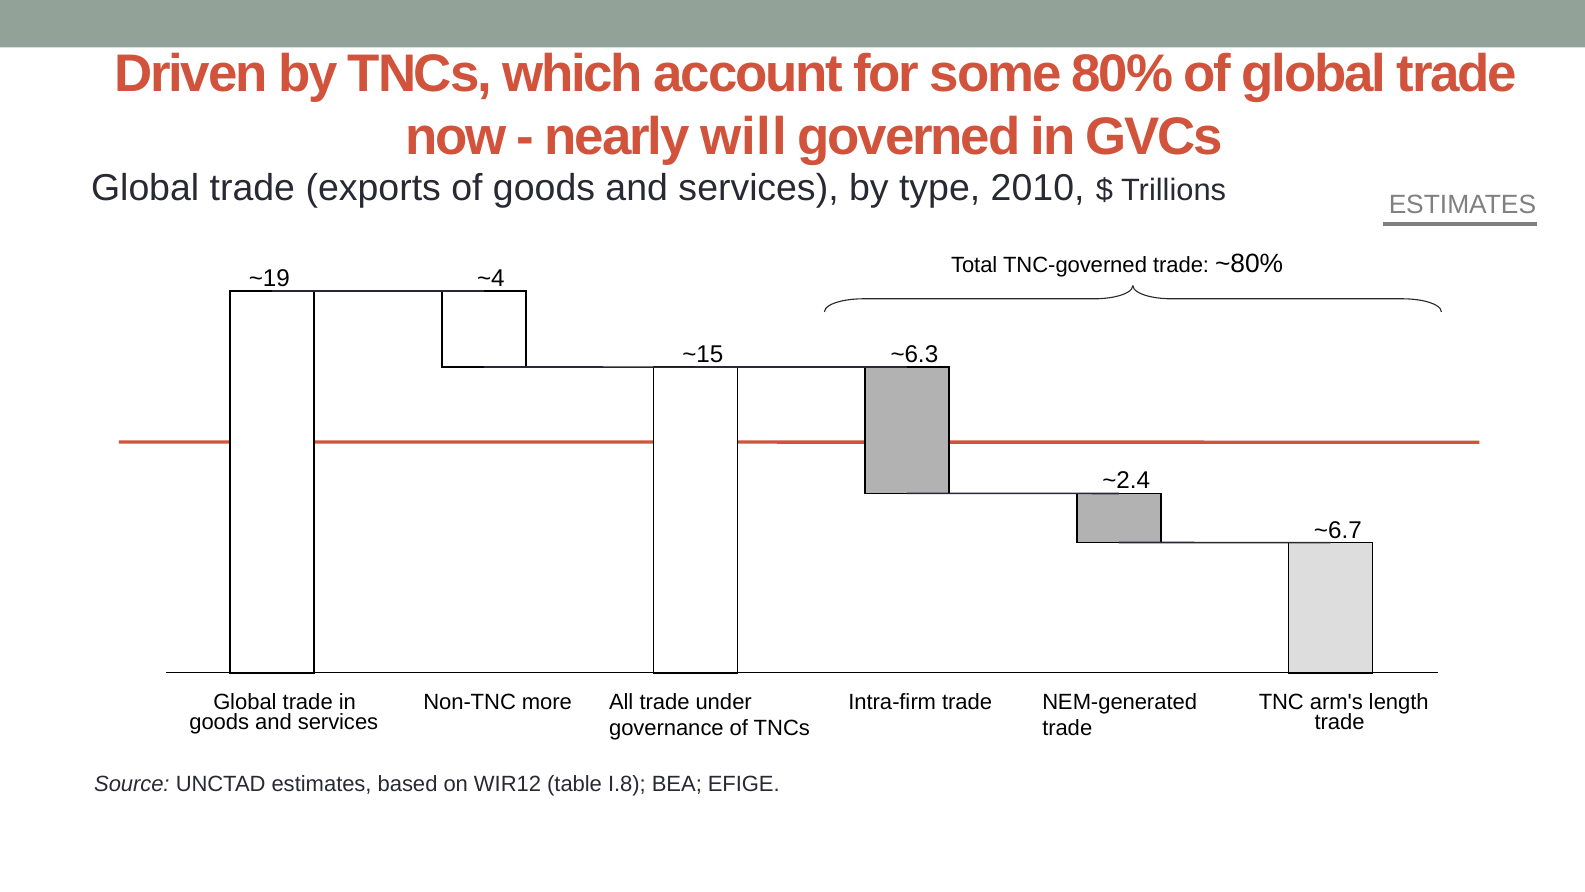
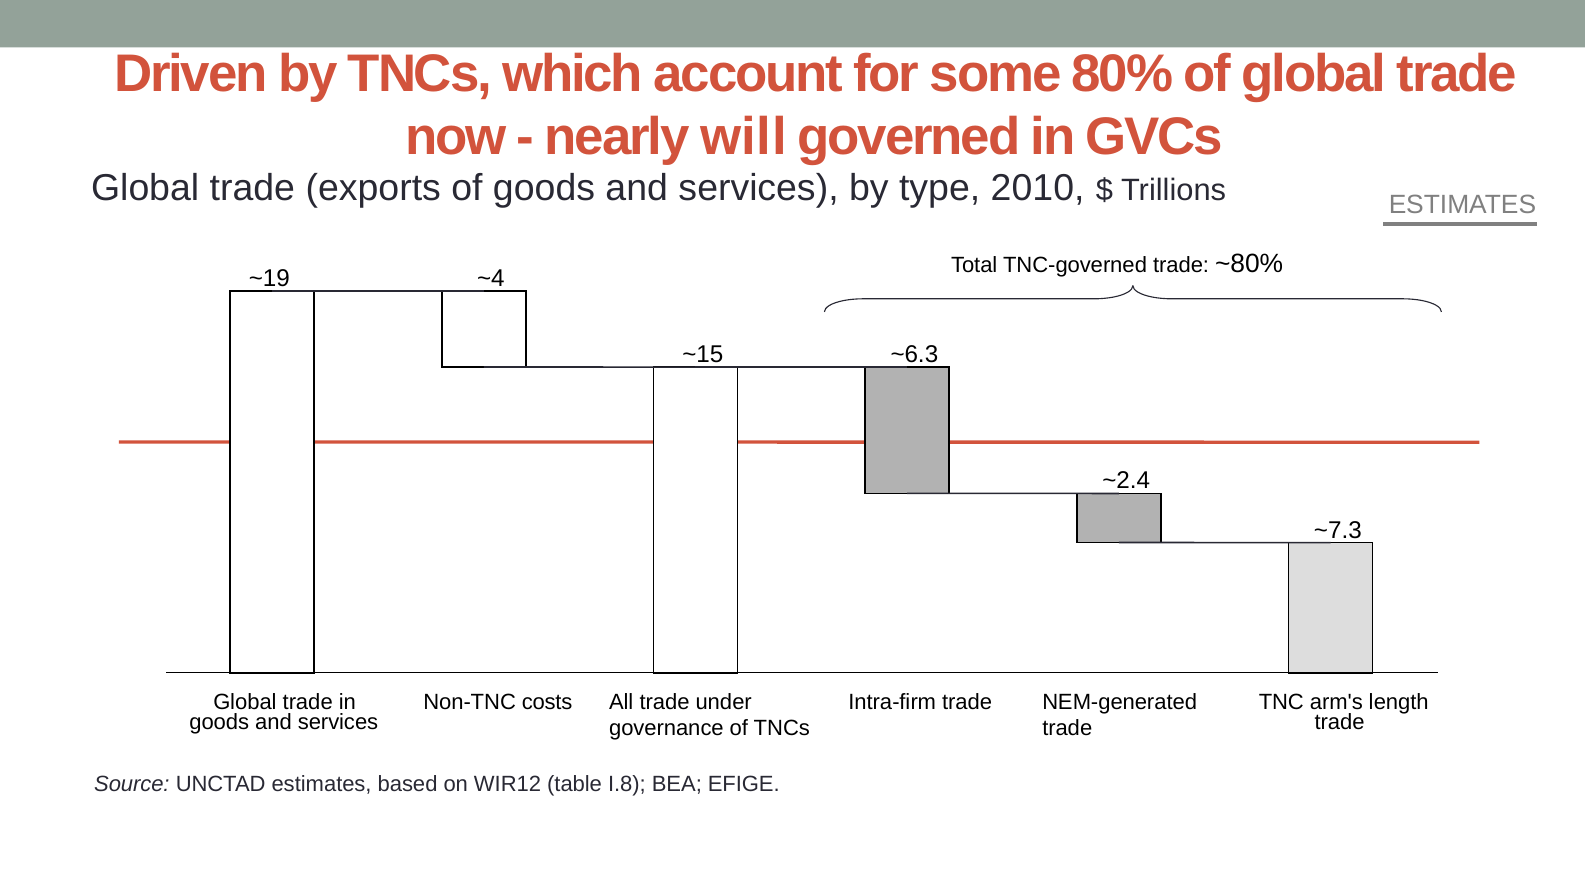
~6.7: ~6.7 -> ~7.3 (1338, 530)
more: more -> costs (547, 702)
